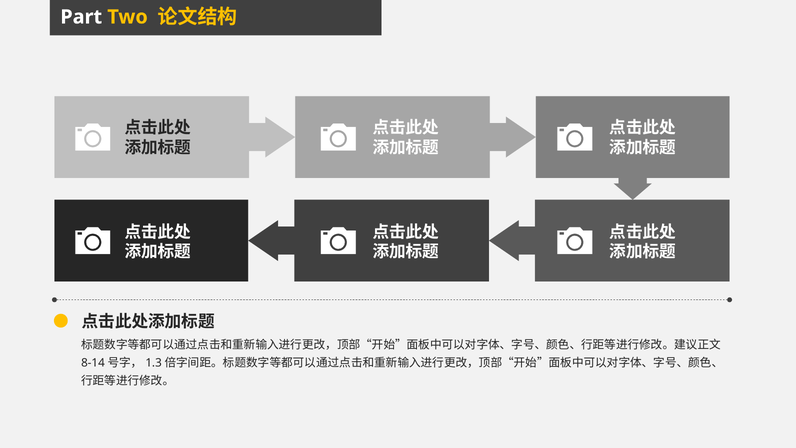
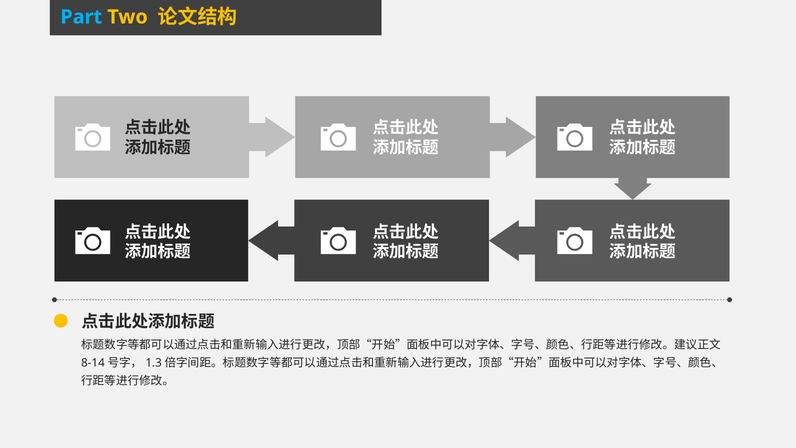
Part colour: white -> light blue (81, 17)
